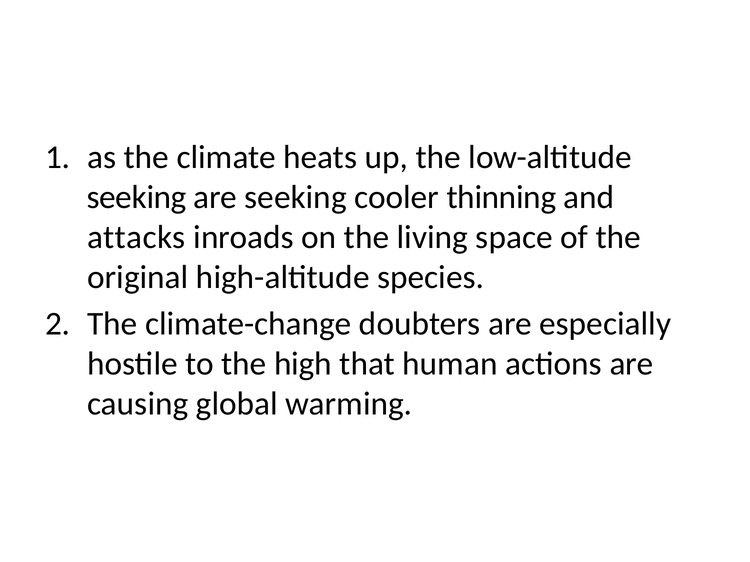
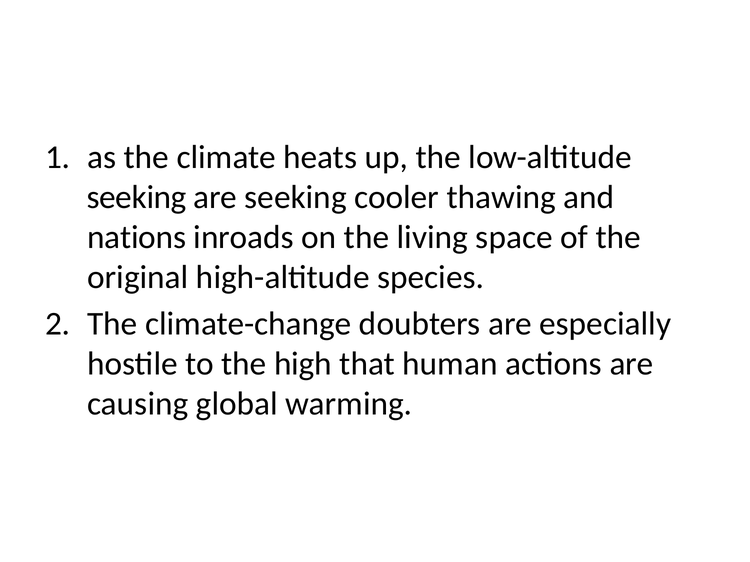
thinning: thinning -> thawing (501, 197)
attacks: attacks -> nations (137, 237)
